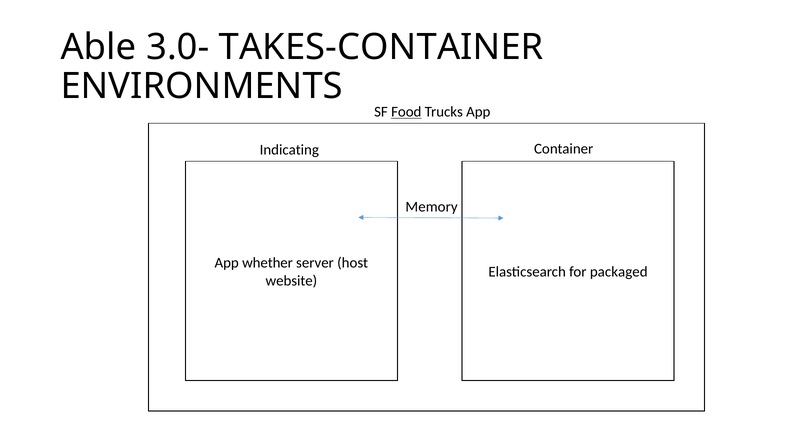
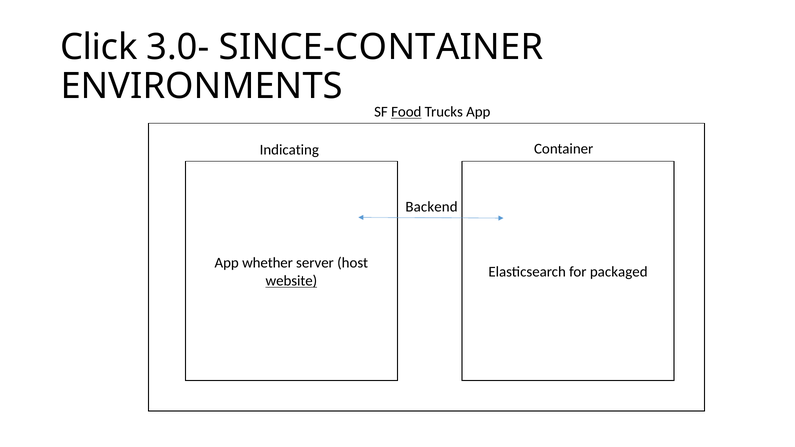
Able: Able -> Click (99, 47)
TAKES-CONTAINER: TAKES-CONTAINER -> SINCE-CONTAINER (381, 47)
Memory: Memory -> Backend (432, 207)
website underline: none -> present (291, 281)
